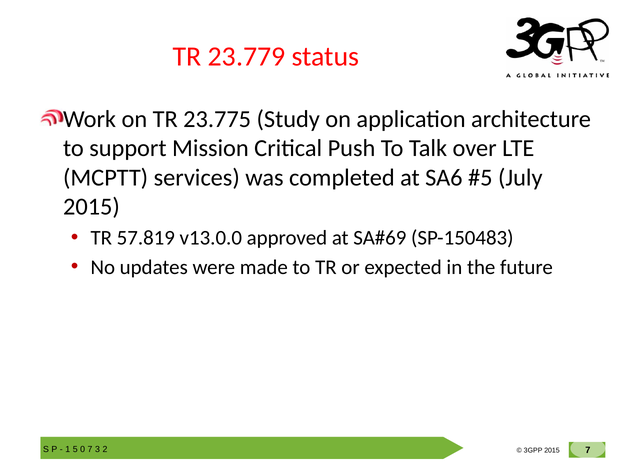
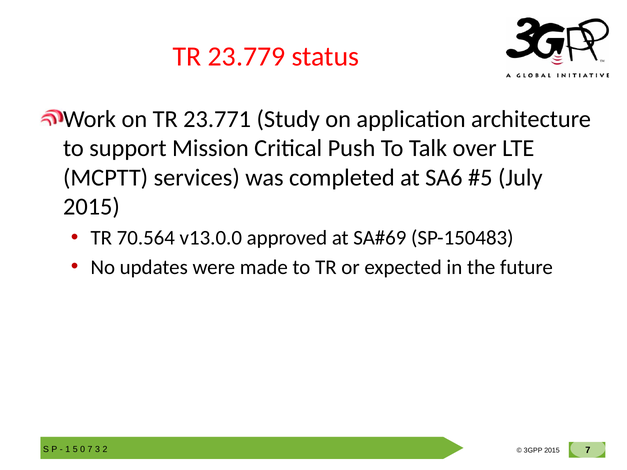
23.775: 23.775 -> 23.771 (217, 119)
57.819: 57.819 -> 70.564 (146, 238)
